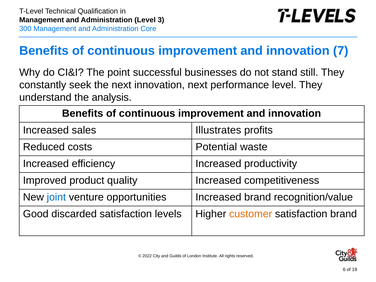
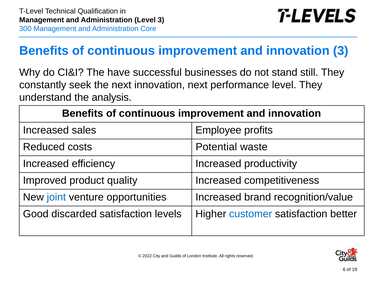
innovation 7: 7 -> 3 (341, 51)
point: point -> have (119, 72)
Illustrates: Illustrates -> Employee (218, 130)
customer colour: orange -> blue (251, 214)
satisfaction brand: brand -> better (344, 214)
